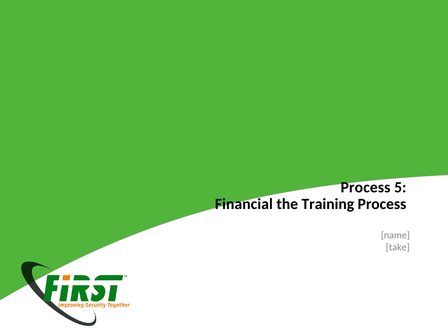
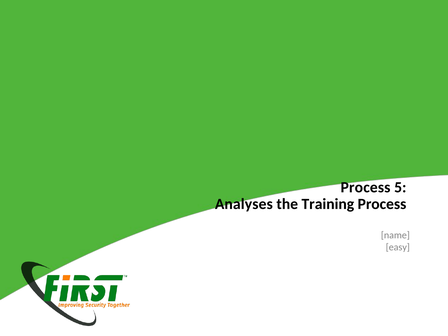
Financial: Financial -> Analyses (244, 204)
take: take -> easy (398, 247)
